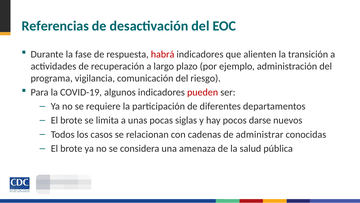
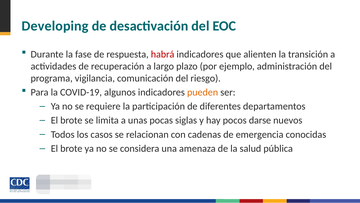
Referencias: Referencias -> Developing (55, 26)
pueden colour: red -> orange (203, 92)
administrar: administrar -> emergencia (260, 134)
